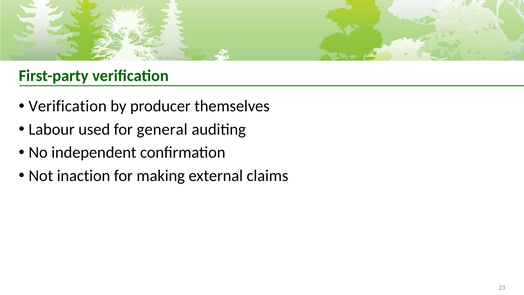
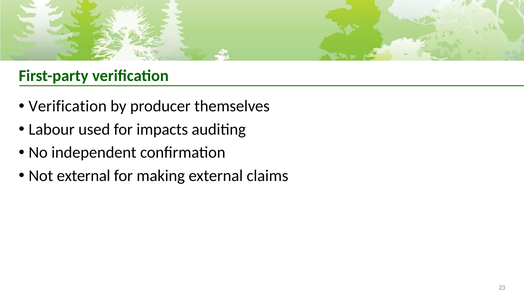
general: general -> impacts (162, 129)
Not inaction: inaction -> external (84, 176)
